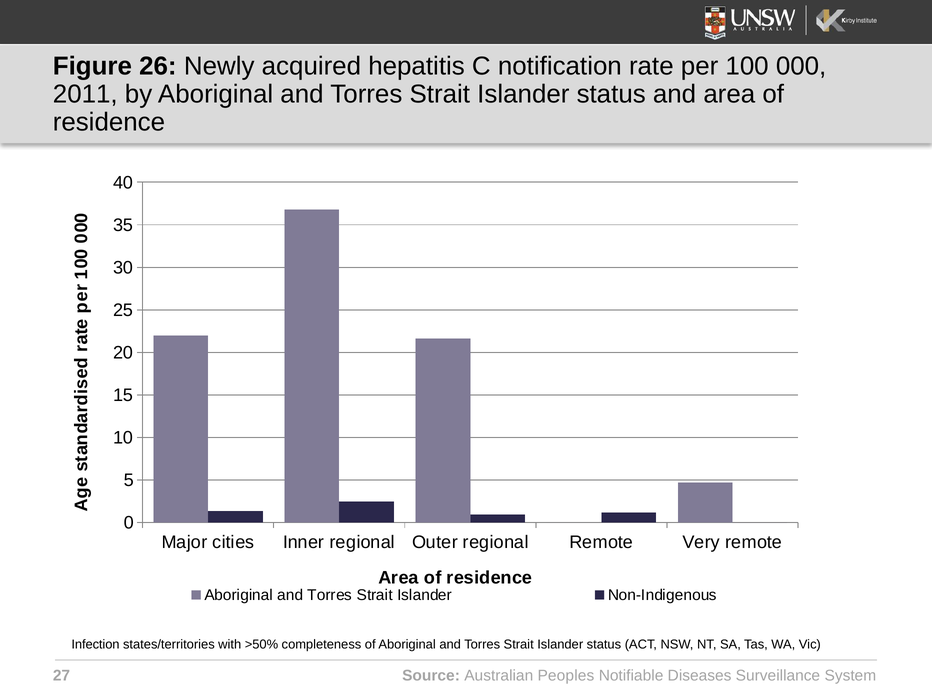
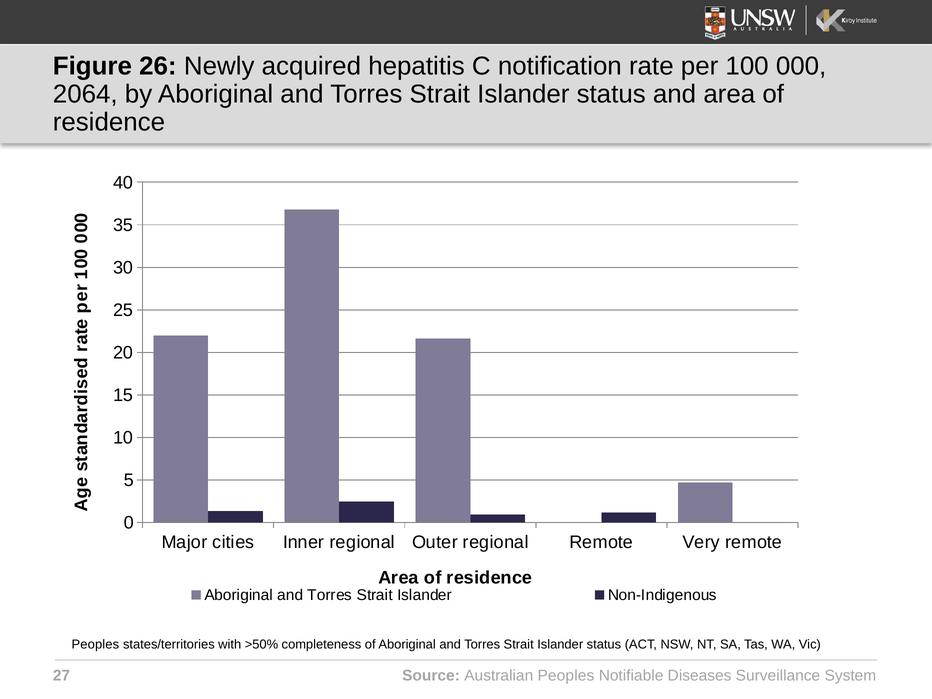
2011: 2011 -> 2064 (85, 94)
Infection: Infection -> Peoples (95, 645)
